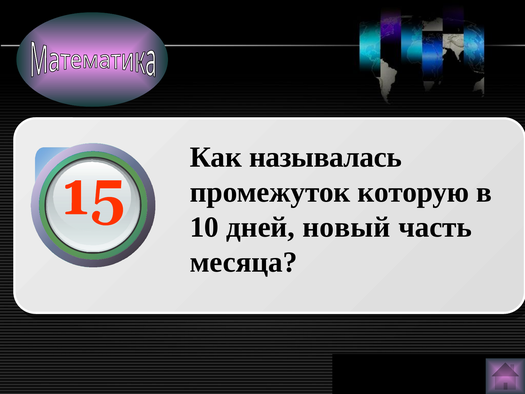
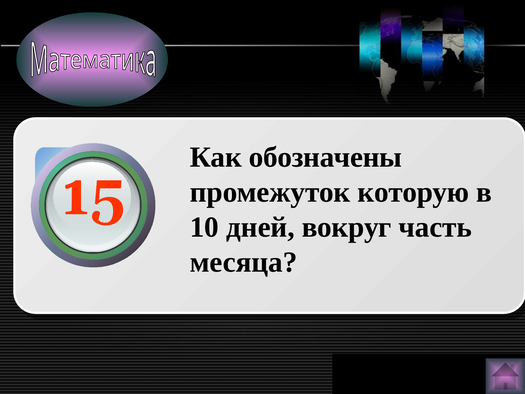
называлась: называлась -> обозначены (325, 157)
новый: новый -> вокруг (347, 227)
